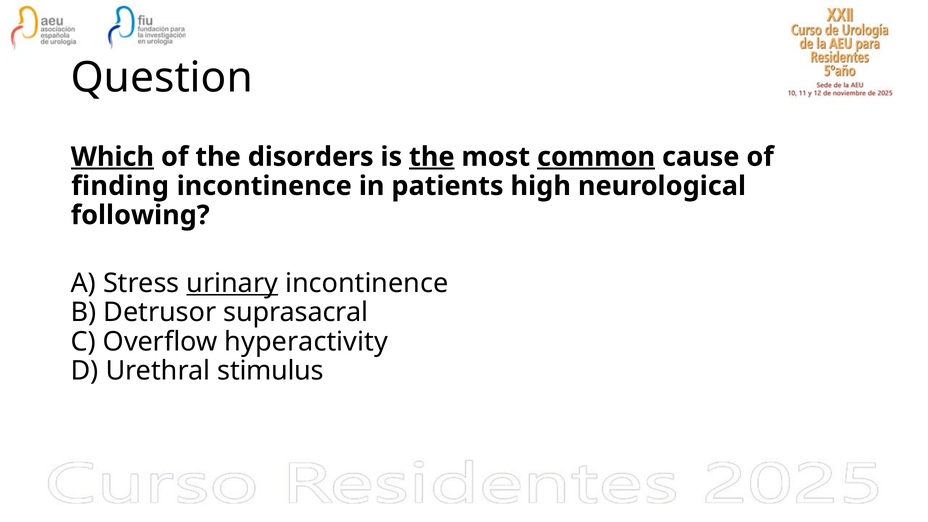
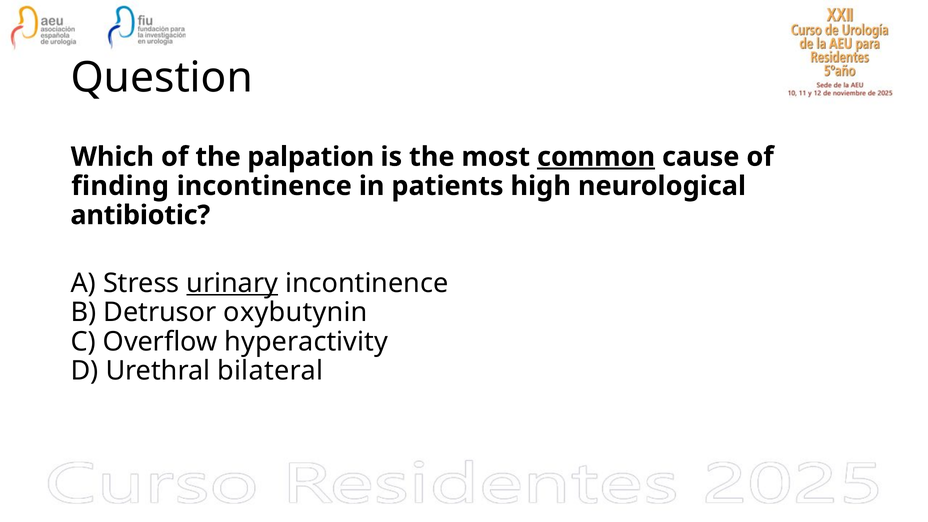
Which underline: present -> none (112, 157)
disorders: disorders -> palpation (311, 157)
the underline: present -> none (432, 157)
following: following -> antibiotic (140, 215)
suprasacral: suprasacral -> oxybutynin (296, 312)
stimulus: stimulus -> bilateral (270, 371)
